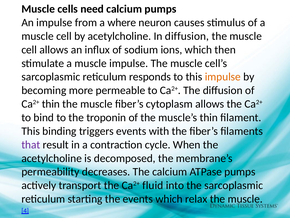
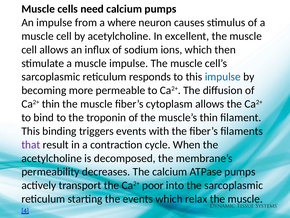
In diffusion: diffusion -> excellent (187, 36)
impulse colour: orange -> blue (223, 77)
fluid: fluid -> poor (153, 185)
